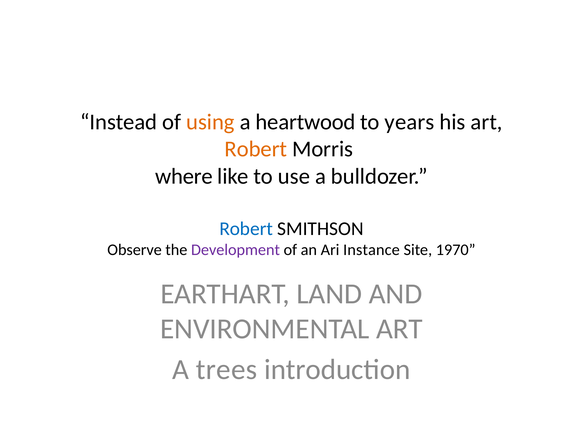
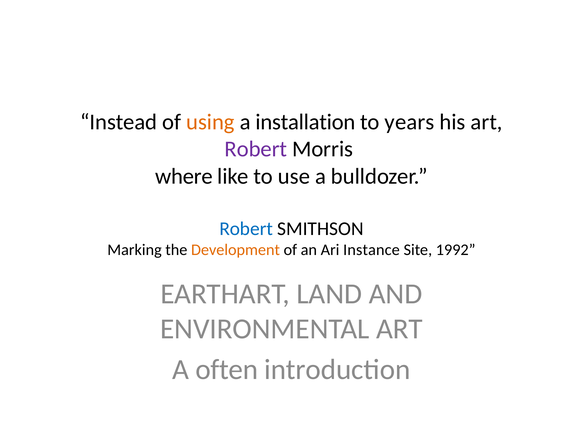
heartwood: heartwood -> installation (306, 122)
Robert colour: orange -> purple (256, 149)
Observe: Observe -> Marking (135, 250)
Development colour: purple -> orange (235, 250)
1970: 1970 -> 1992 (456, 250)
trees: trees -> often (227, 370)
